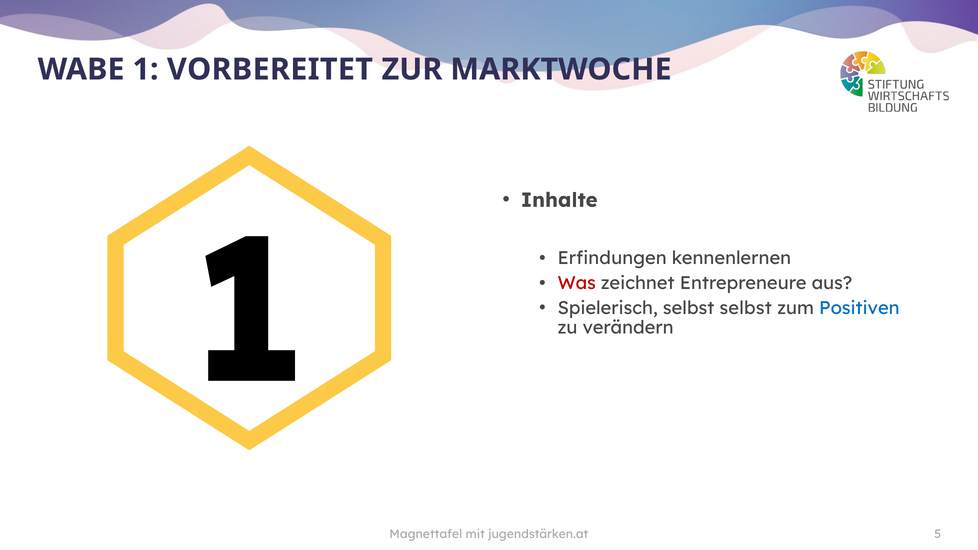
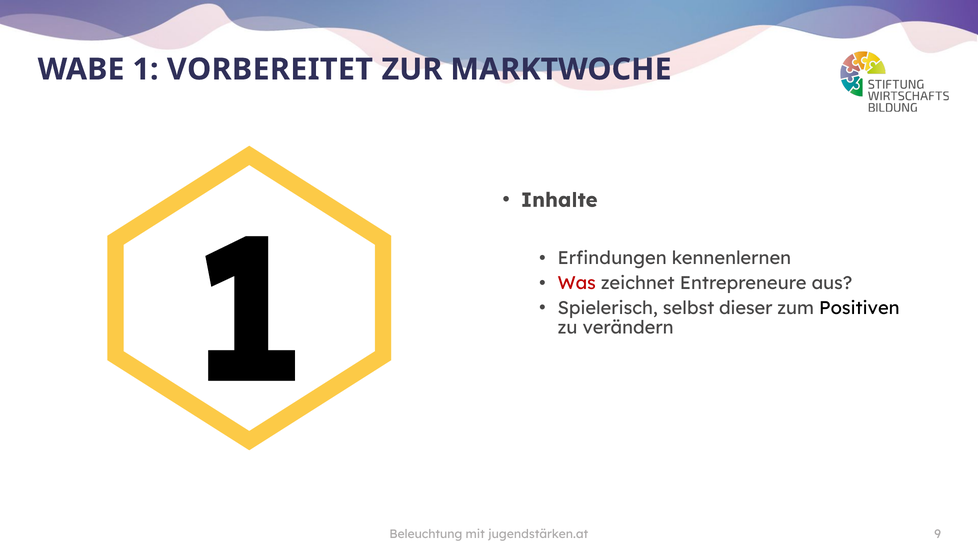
selbst selbst: selbst -> dieser (746, 308)
Positiven colour: blue -> black (859, 308)
Magnettafel: Magnettafel -> Beleuchtung (426, 534)
5: 5 -> 9 (938, 534)
